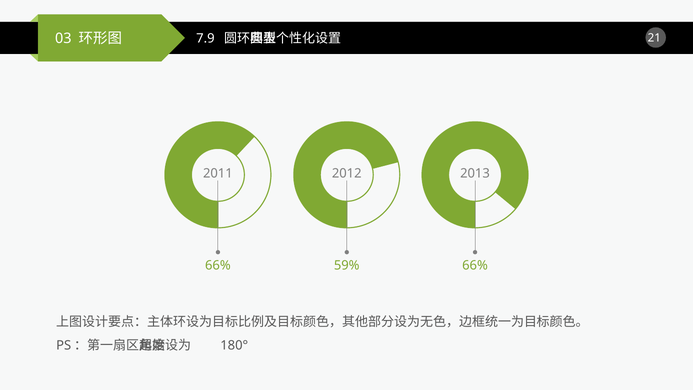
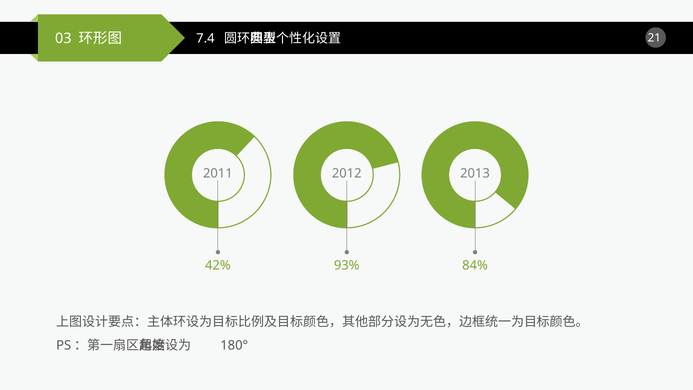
7.9: 7.9 -> 7.4 (205, 38)
66%: 66% -> 42% (218, 265)
59%: 59% -> 93% (347, 265)
66%: 66% -> 84% (475, 265)
